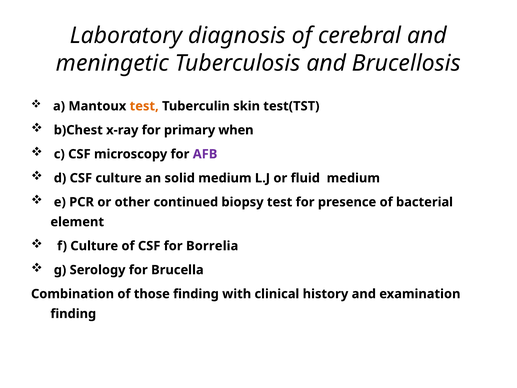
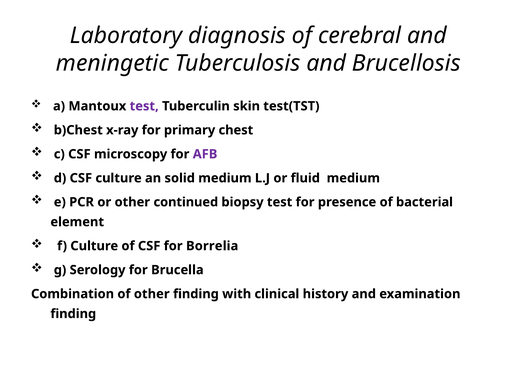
test colour: orange -> purple (144, 106)
when: when -> chest (236, 130)
of those: those -> other (152, 294)
